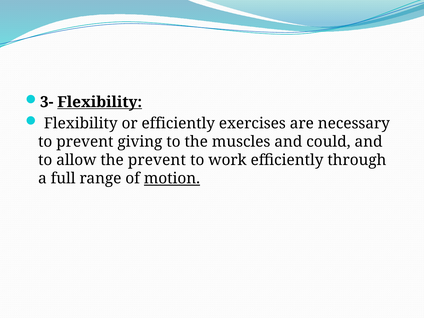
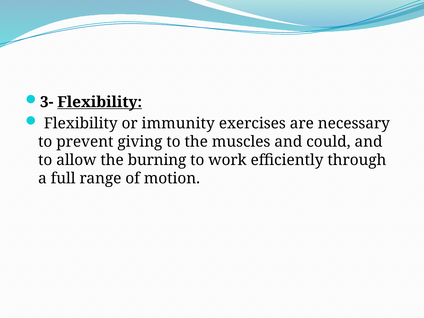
or efficiently: efficiently -> immunity (178, 124)
the prevent: prevent -> burning (157, 160)
motion underline: present -> none (172, 179)
